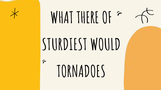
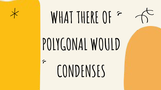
STURDIEST: STURDIEST -> POLYGONAL (65, 45)
TORNADOES: TORNADOES -> CONDENSES (81, 72)
